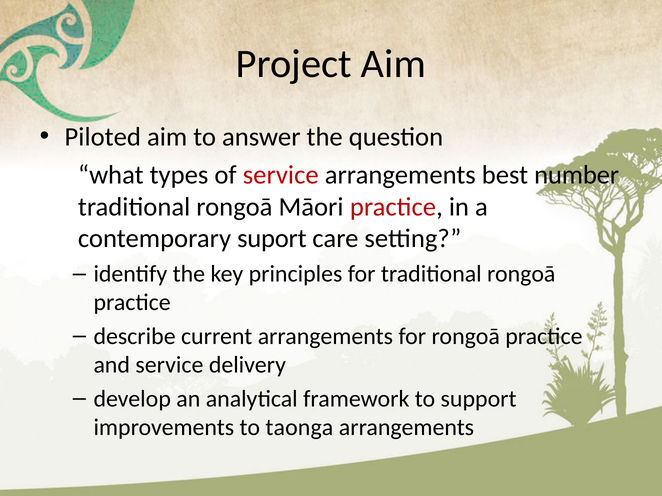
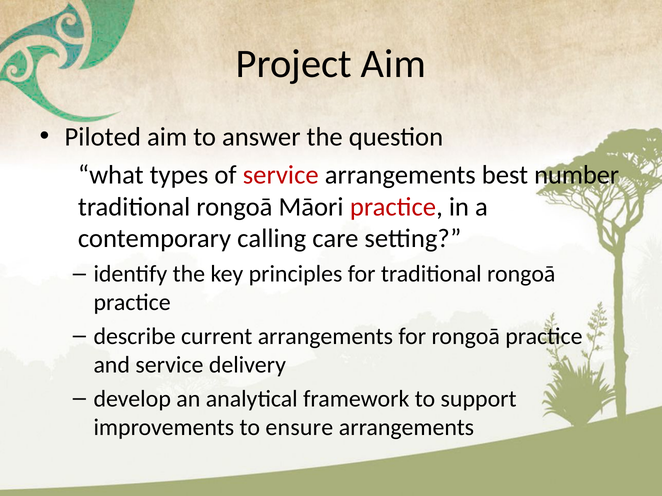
suport: suport -> calling (272, 239)
taonga: taonga -> ensure (299, 428)
